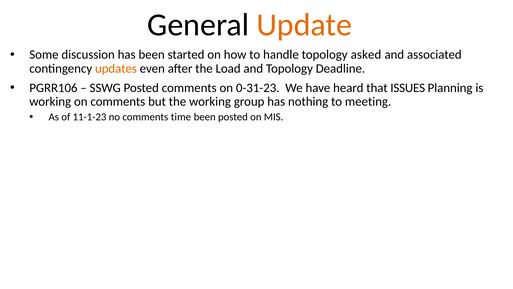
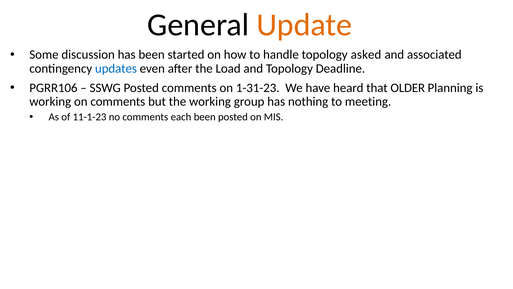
updates colour: orange -> blue (116, 68)
0-31-23: 0-31-23 -> 1-31-23 (258, 88)
ISSUES: ISSUES -> OLDER (408, 88)
time: time -> each (181, 117)
